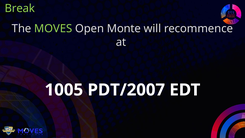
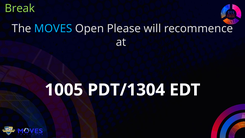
MOVES colour: light green -> light blue (53, 29)
Monte: Monte -> Please (124, 29)
PDT/2007: PDT/2007 -> PDT/1304 (126, 90)
